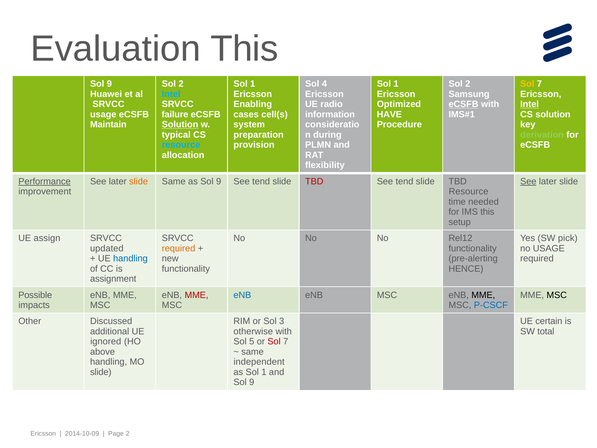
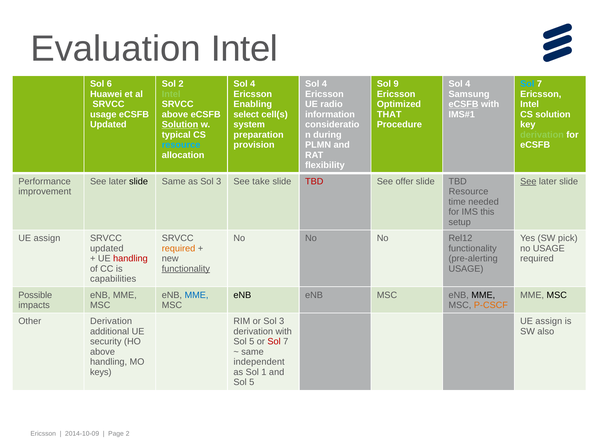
Evaluation This: This -> Intel (244, 49)
9: 9 -> 6 (109, 84)
1: 1 -> 4 (253, 84)
1: 1 -> 9 (396, 84)
2: 2 -> 4 (468, 84)
Sol colour: yellow -> light blue (527, 84)
Intel colour: light blue -> light green (171, 94)
Intel underline: present -> none (530, 104)
failure: failure -> above (175, 114)
cases: cases -> select (246, 114)
HAVE: HAVE -> THAT (389, 114)
Maintain: Maintain -> Updated (108, 125)
Performance underline: present -> none (45, 181)
slide colour: orange -> black (139, 181)
as Sol 9: 9 -> 3 (219, 181)
tend: tend -> take (261, 181)
tend: tend -> offer (405, 181)
handling colour: blue -> red (130, 258)
functionality underline: none -> present (186, 269)
HENCE: HENCE -> USAGE (466, 269)
assignment: assignment -> capabilities (113, 279)
MME colour: red -> blue (197, 295)
eNB colour: blue -> black (242, 295)
P-CSCF colour: blue -> orange (491, 305)
Other Discussed: Discussed -> Derivation (111, 321)
certain: certain -> assign (549, 321)
otherwise: otherwise -> derivation (253, 331)
total: total -> also (546, 331)
ignored: ignored -> security (106, 341)
slide: slide -> keys (101, 372)
9: 9 -> 5 (252, 382)
